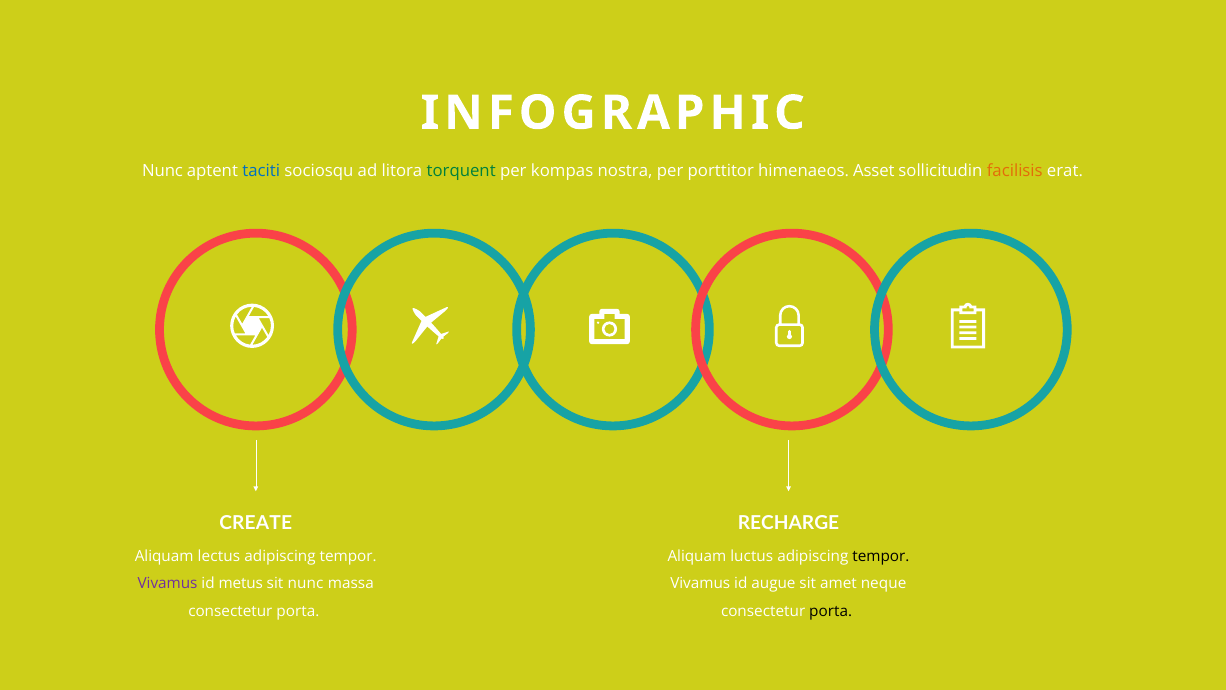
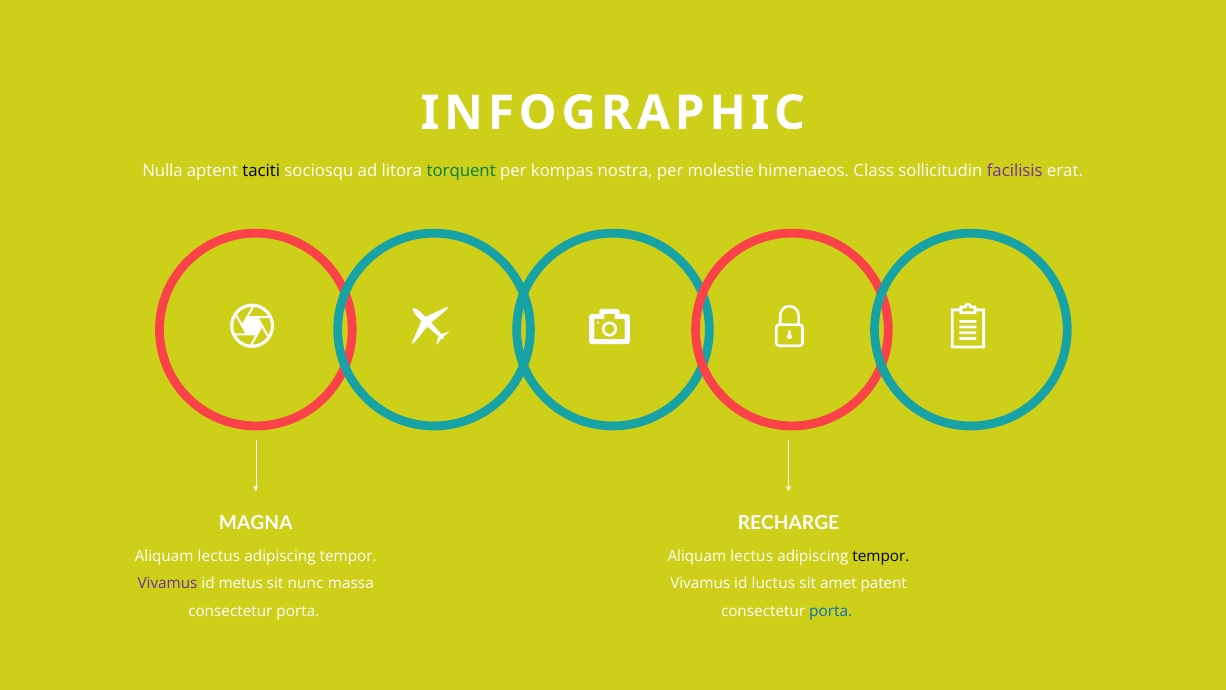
Nunc: Nunc -> Nulla (163, 170)
taciti colour: blue -> black (261, 170)
porttitor: porttitor -> molestie (721, 170)
Asset: Asset -> Class (874, 170)
facilisis colour: orange -> purple (1015, 170)
CREATE: CREATE -> MAGNA (256, 523)
luctus: luctus -> lectus (752, 556)
augue: augue -> luctus (773, 583)
neque: neque -> patent (884, 583)
porta colour: black -> blue (831, 611)
